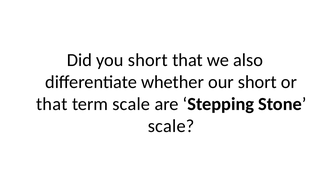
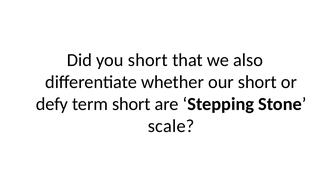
that: that -> defy (52, 104)
term scale: scale -> short (131, 104)
